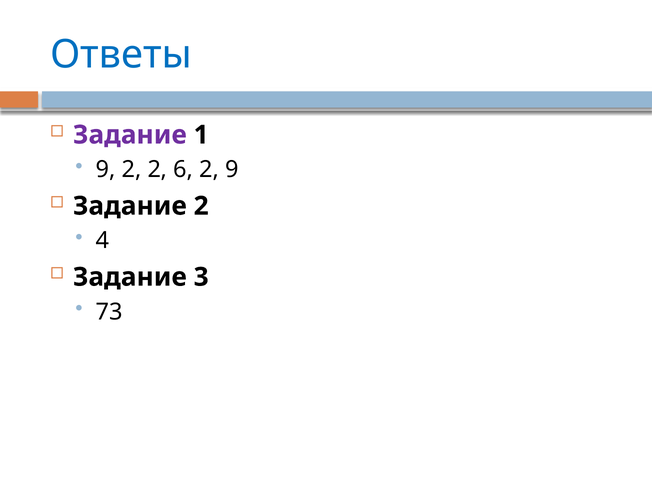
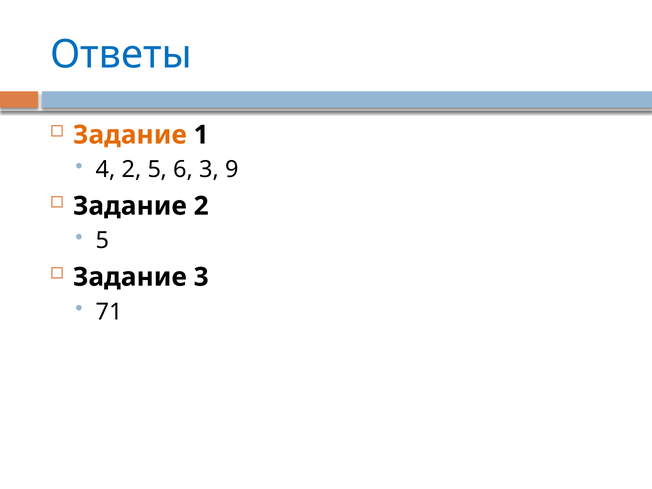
Задание colour: purple -> orange (130, 135)
9: 9 -> 4 (106, 170)
2 2: 2 -> 5 (157, 170)
6 2: 2 -> 3 (209, 170)
4: 4 -> 5 (102, 241)
73: 73 -> 71 (109, 312)
